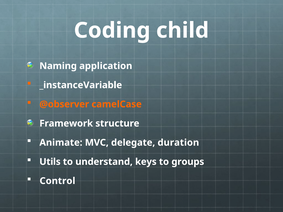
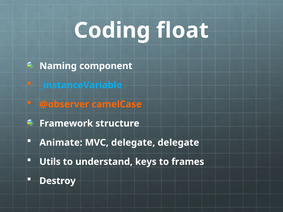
child: child -> float (182, 30)
application: application -> component (106, 66)
_instanceVariable colour: white -> light blue (81, 85)
delegate duration: duration -> delegate (178, 143)
groups: groups -> frames (188, 162)
Control: Control -> Destroy (58, 181)
